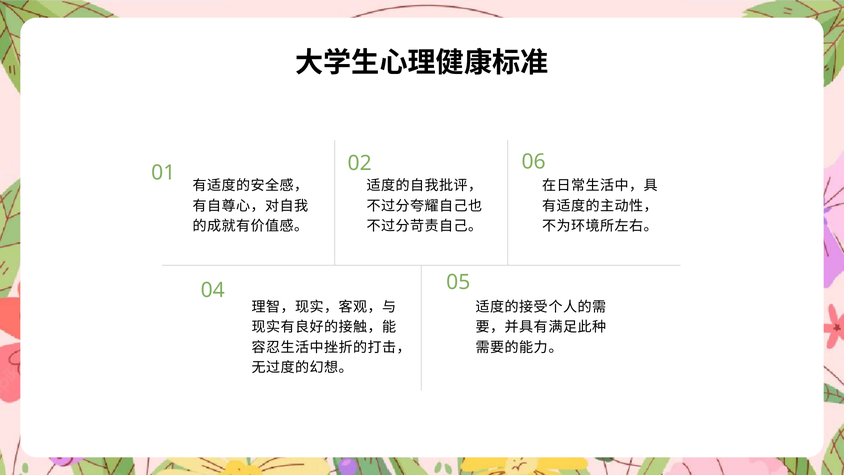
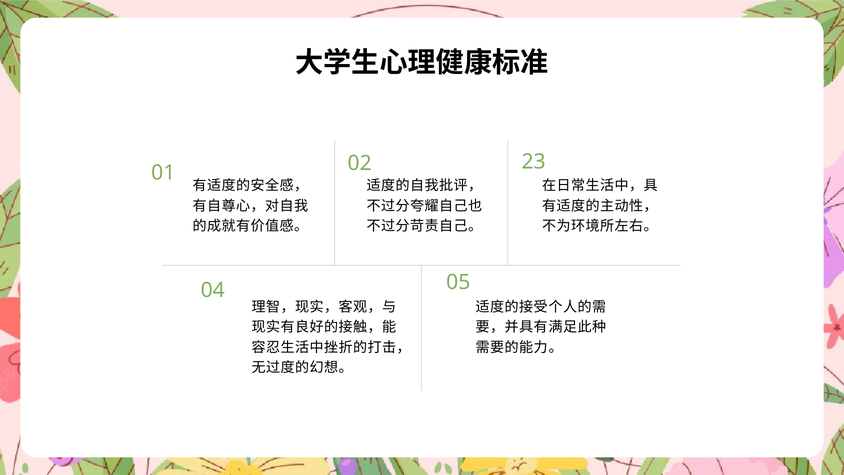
06: 06 -> 23 (534, 162)
